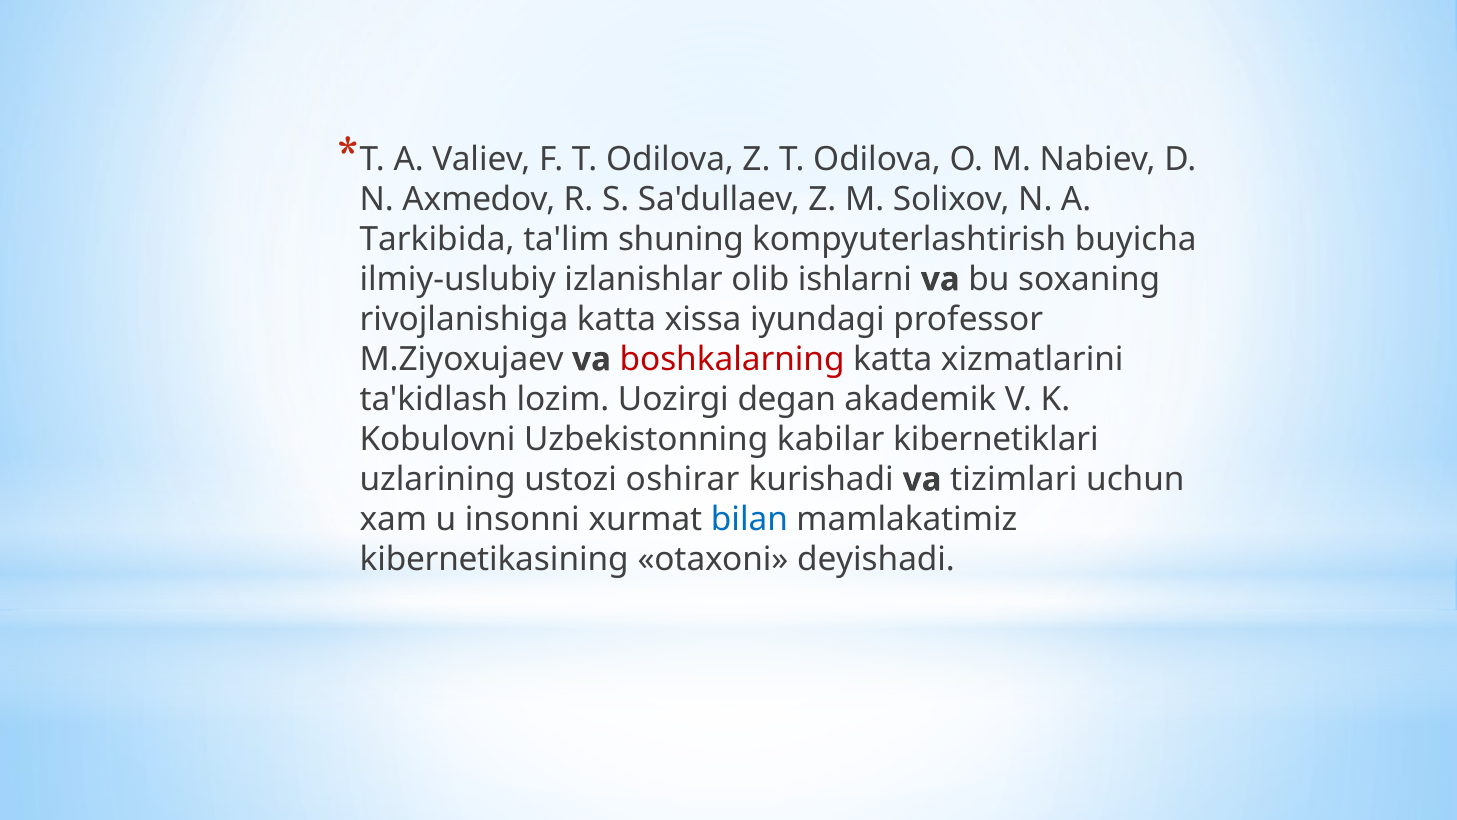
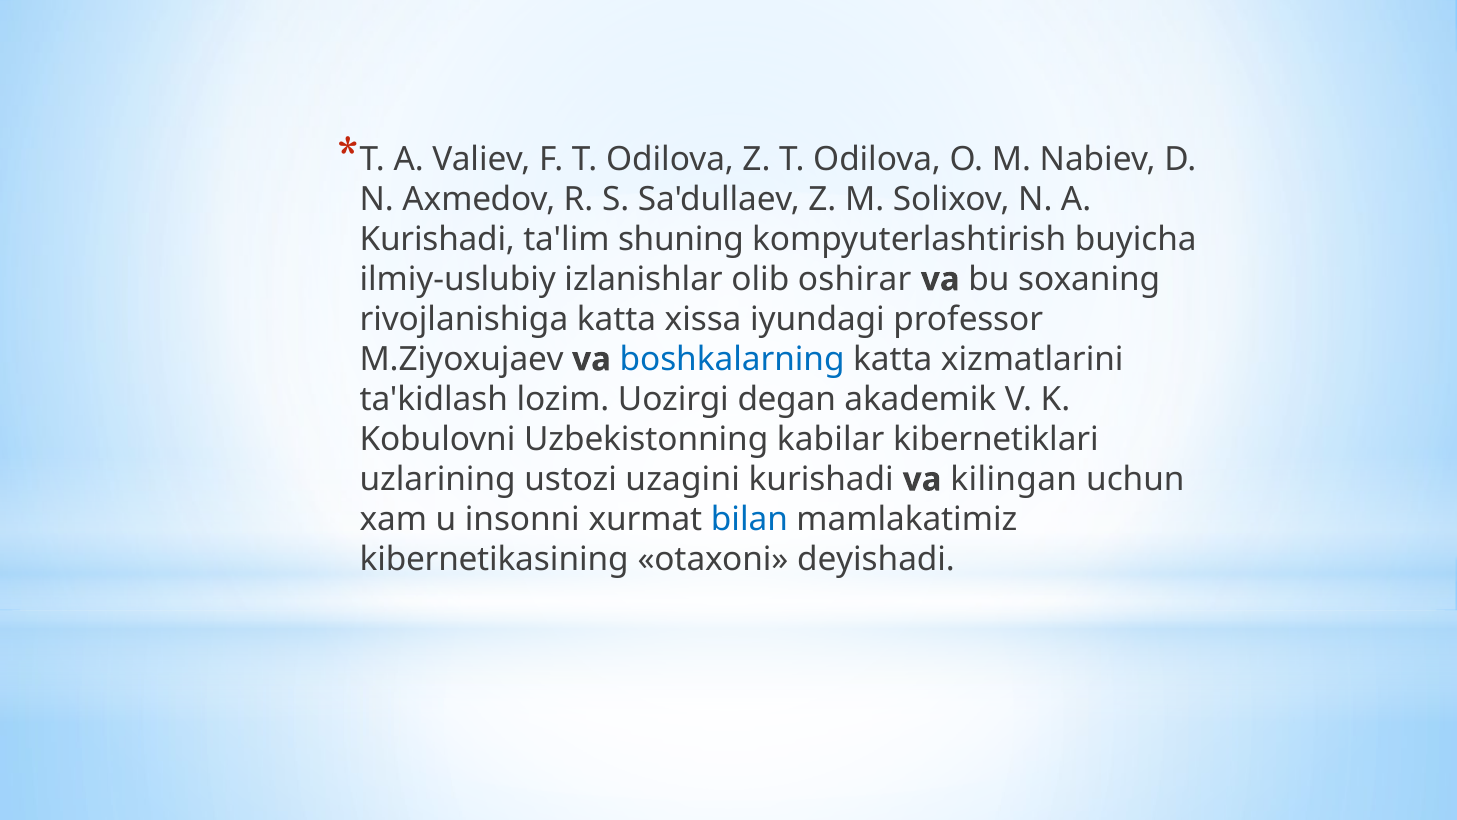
Tarkibida: Tarkibida -> Kurishadi (437, 239)
ishlarni: ishlarni -> oshirar (855, 279)
boshkalarning colour: red -> blue (732, 359)
oshirar: oshirar -> uzagini (683, 479)
tizimlari: tizimlari -> kilingan (1014, 479)
